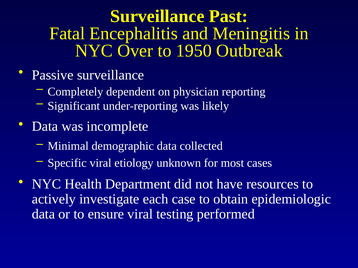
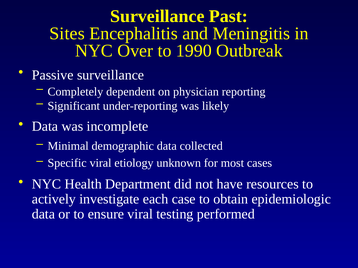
Fatal: Fatal -> Sites (67, 34)
1950: 1950 -> 1990 (194, 51)
